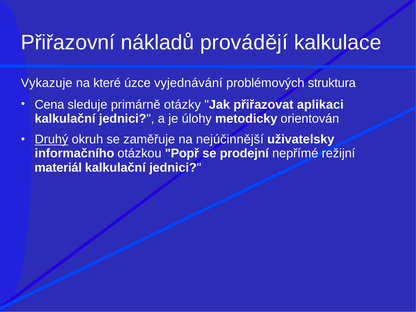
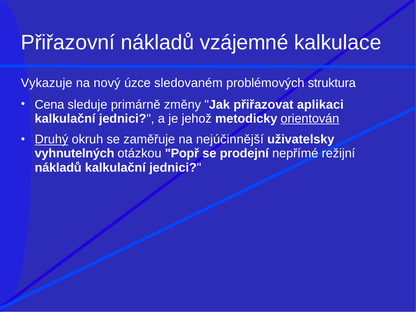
provádějí: provádějí -> vzájemné (244, 43)
které: které -> nový (107, 83)
vyjednávání: vyjednávání -> sledovaném (188, 83)
otázky: otázky -> změny (182, 105)
úlohy: úlohy -> jehož (197, 119)
orientován underline: none -> present (310, 119)
informačního: informačního -> vyhnutelných (75, 154)
materiál: materiál -> nákladů (58, 168)
